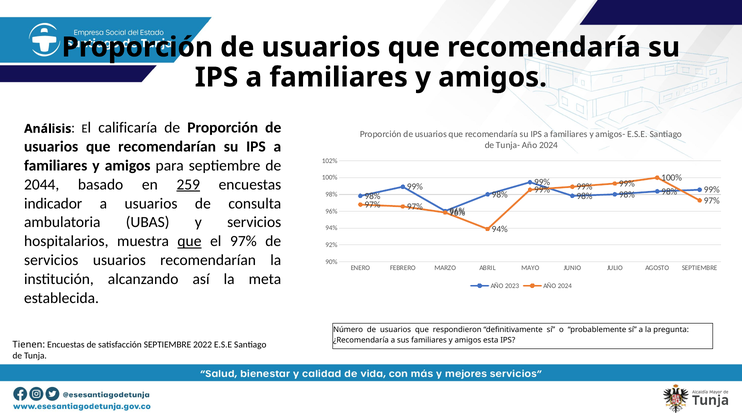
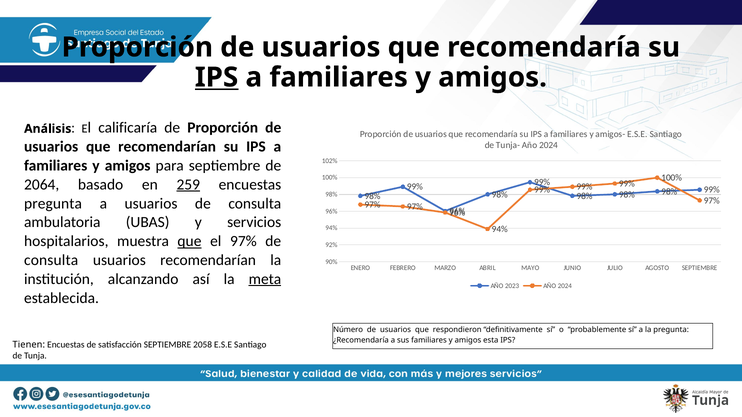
IPS underline: none -> present (217, 77)
2044: 2044 -> 2064 (42, 185)
indicador: indicador -> pregunta (53, 204)
servicios: servicios -> consulta (51, 260)
meta underline: none -> present (265, 279)
2022: 2022 -> 2058 (203, 345)
